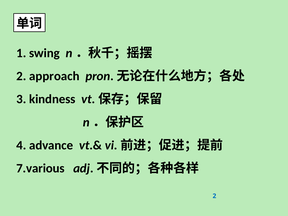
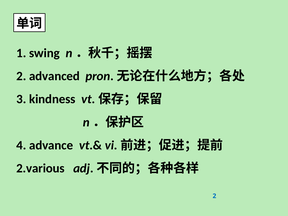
approach: approach -> advanced (54, 76)
7.various: 7.various -> 2.various (40, 168)
